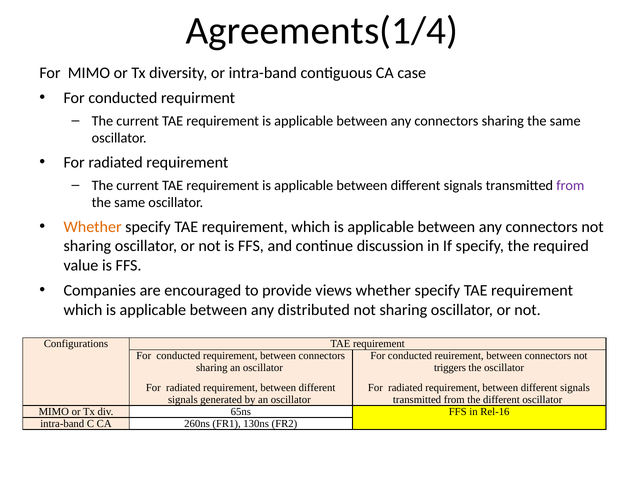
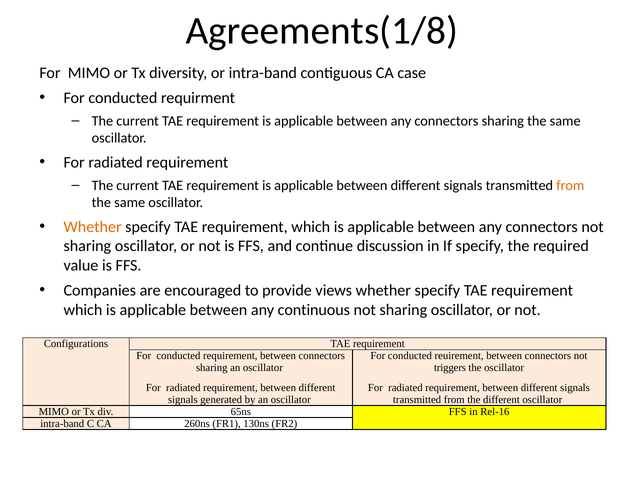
Agreements(1/4: Agreements(1/4 -> Agreements(1/8 (322, 31)
from colour: purple -> orange (570, 186)
distributed: distributed -> continuous (314, 310)
